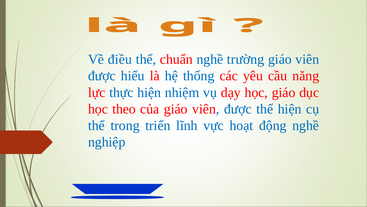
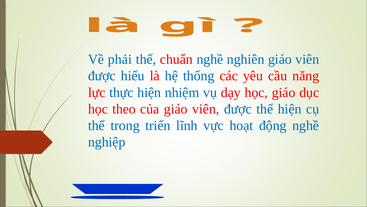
điều: điều -> phải (120, 59)
trường: trường -> nghiên (246, 59)
